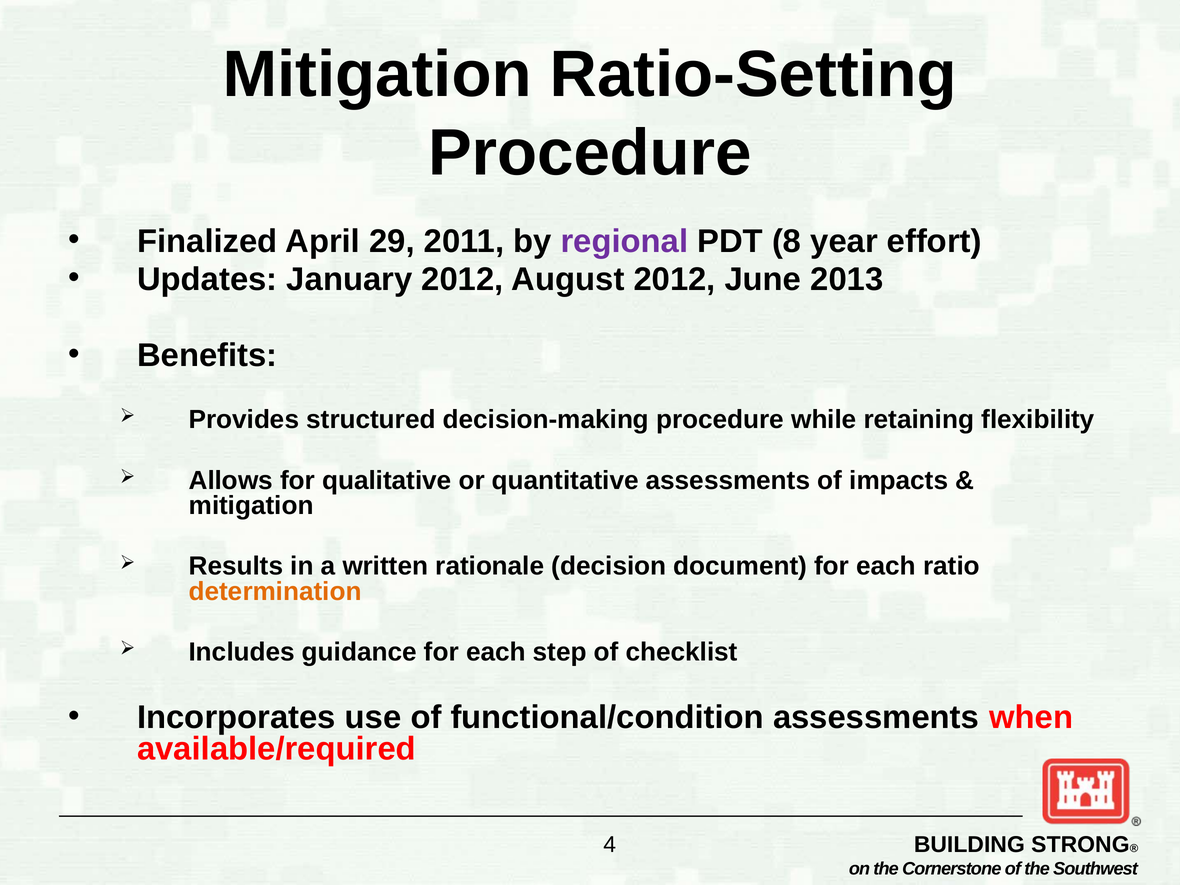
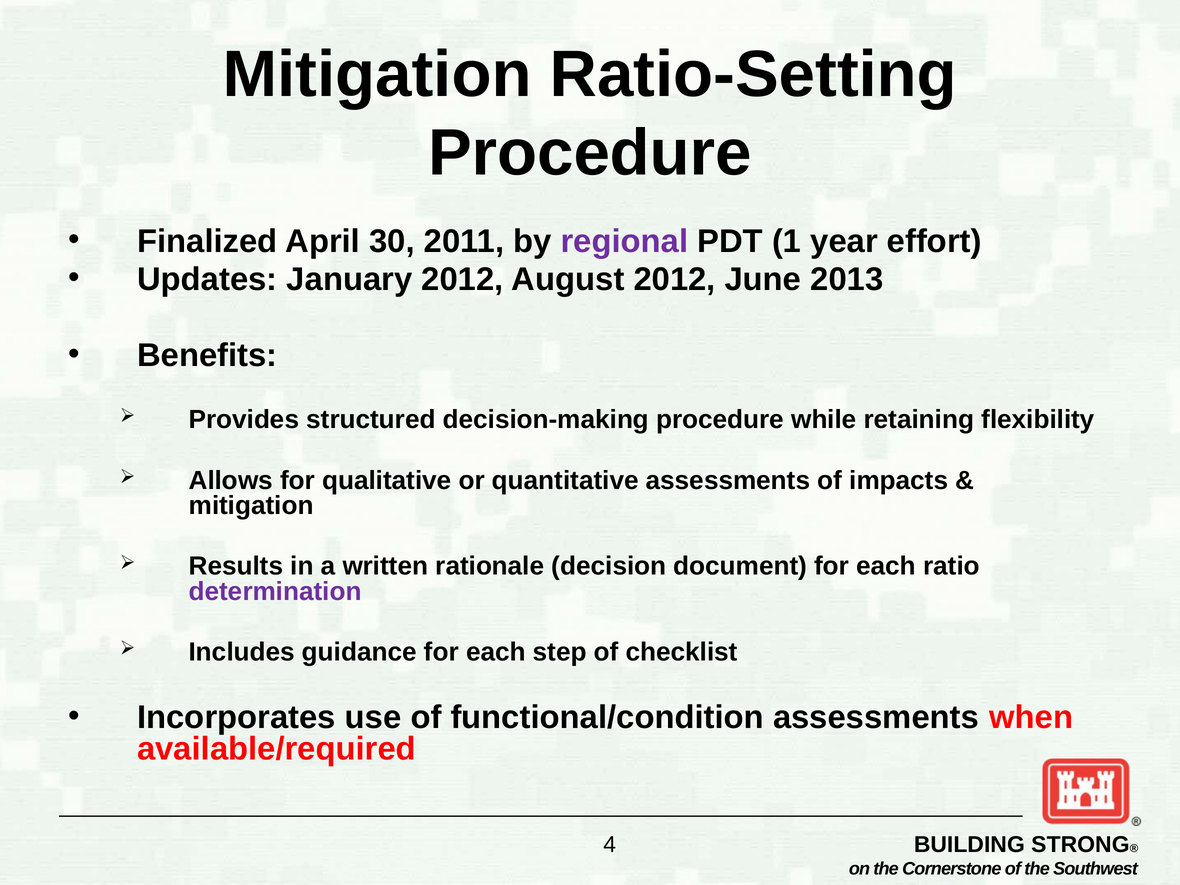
29: 29 -> 30 (392, 241)
8: 8 -> 1 (787, 241)
determination colour: orange -> purple (275, 592)
